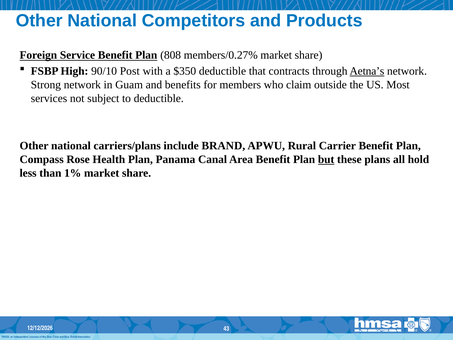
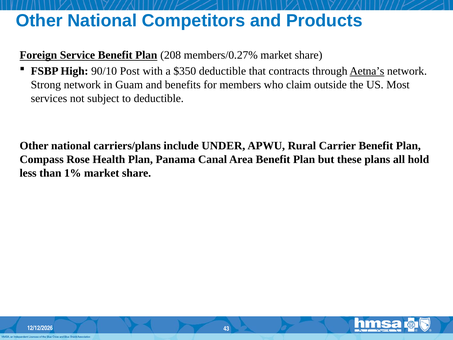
808: 808 -> 208 (171, 55)
BRAND: BRAND -> UNDER (223, 146)
but underline: present -> none (326, 159)
